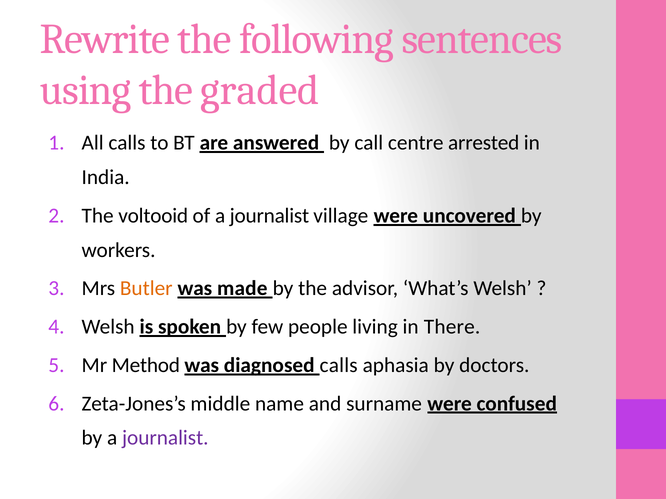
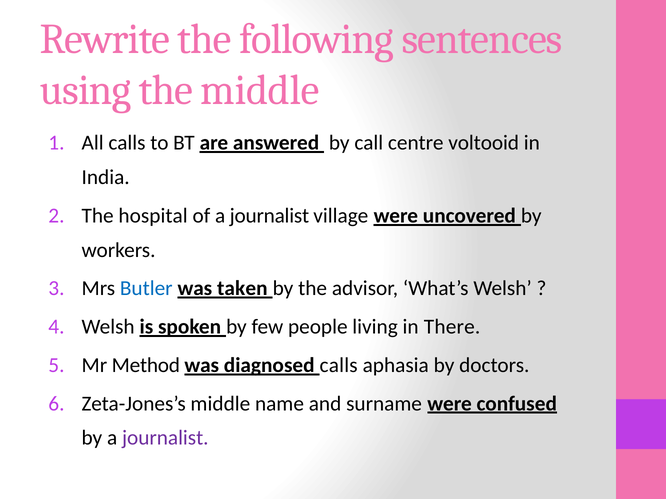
the graded: graded -> middle (260, 90)
arrested: arrested -> voltooid (484, 143)
voltooid: voltooid -> hospital (153, 216)
Butler colour: orange -> blue (146, 289)
made: made -> taken (242, 289)
